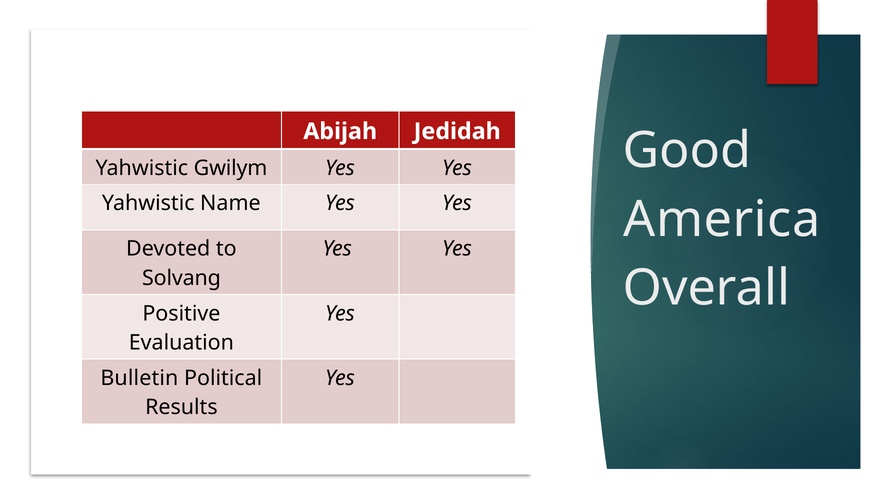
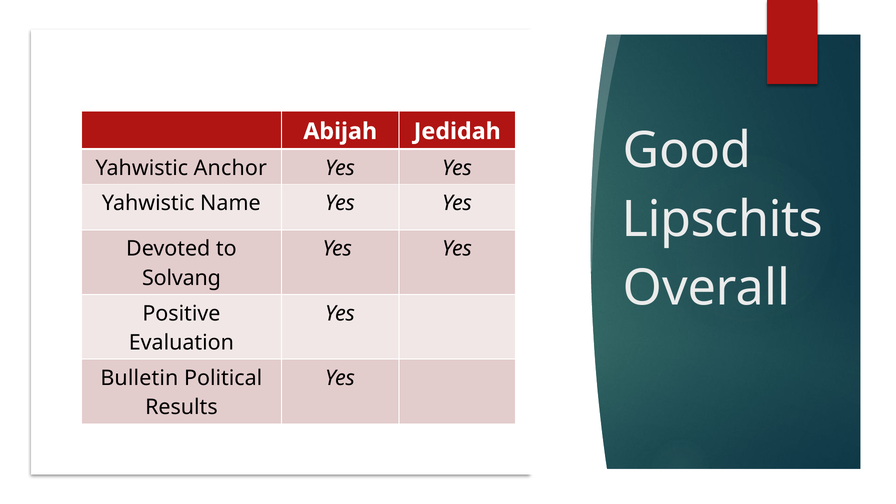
Gwilym: Gwilym -> Anchor (230, 168)
America: America -> Lipschits (722, 220)
